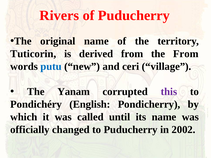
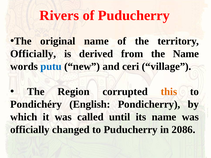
Tuticorin: Tuticorin -> Officially (33, 54)
the From: From -> Name (186, 54)
Yanam: Yanam -> Region (74, 92)
this colour: purple -> orange (169, 92)
2002: 2002 -> 2086 (184, 130)
